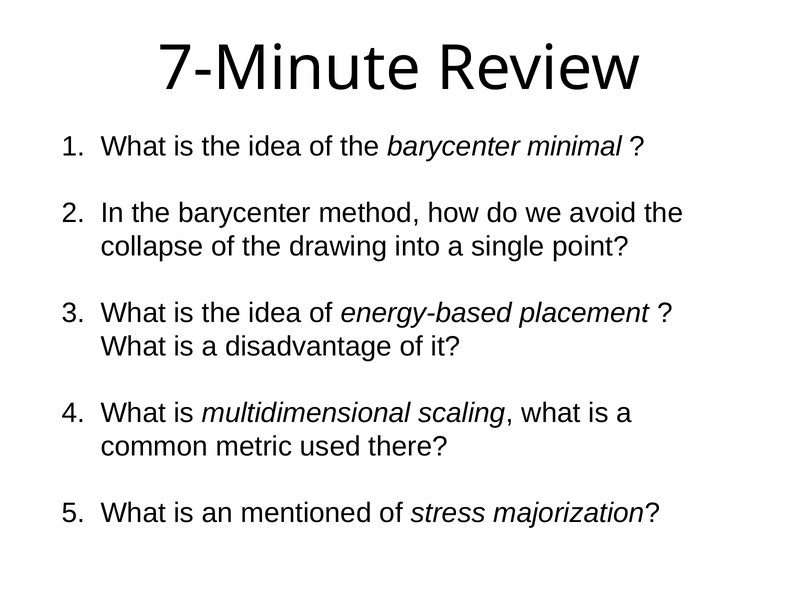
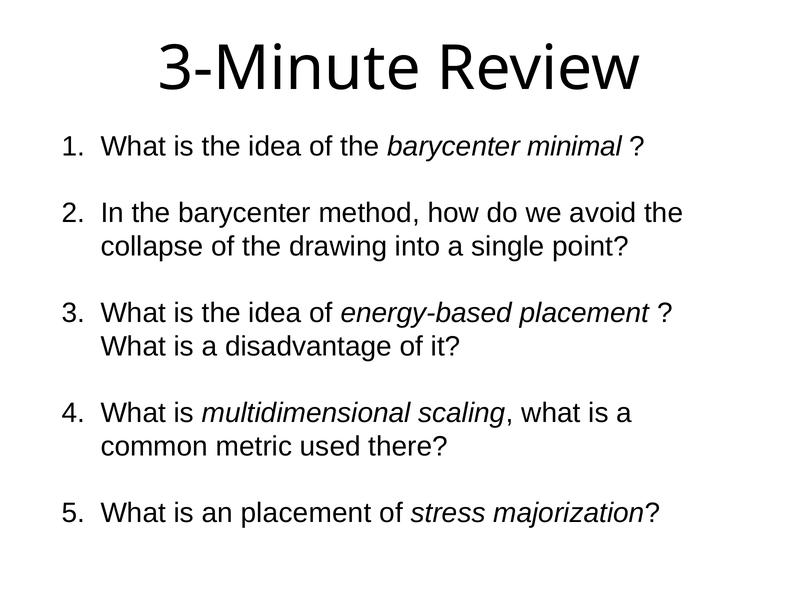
7-Minute: 7-Minute -> 3-Minute (289, 69)
an mentioned: mentioned -> placement (306, 513)
